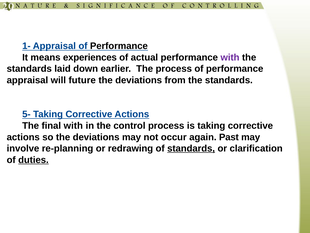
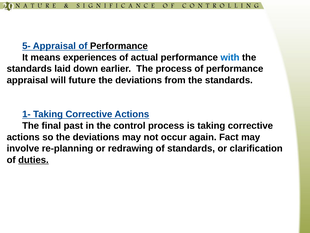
1-: 1- -> 5- (26, 46)
with colour: purple -> blue (230, 57)
5-: 5- -> 1- (26, 114)
final with: with -> past (73, 125)
Past: Past -> Fact (229, 137)
standards underline: present -> none (191, 148)
